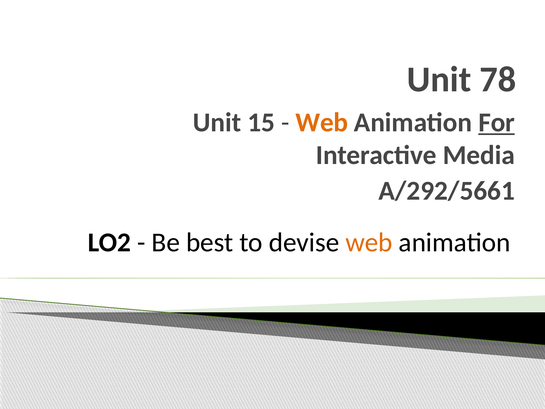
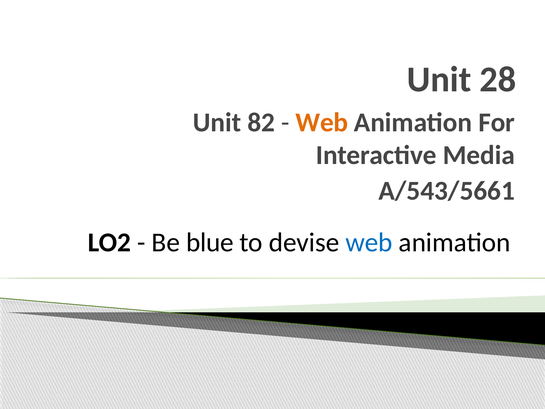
78: 78 -> 28 (498, 79)
15: 15 -> 82 (261, 122)
For underline: present -> none (497, 122)
A/292/5661: A/292/5661 -> A/543/5661 (447, 191)
best: best -> blue (210, 242)
web colour: orange -> blue (369, 242)
